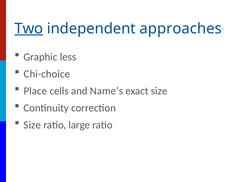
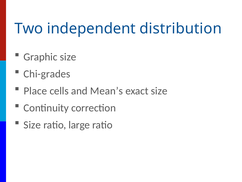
Two underline: present -> none (29, 28)
approaches: approaches -> distribution (181, 28)
Graphic less: less -> size (68, 57)
Chi-choice: Chi-choice -> Chi-grades (47, 74)
Name’s: Name’s -> Mean’s (106, 91)
